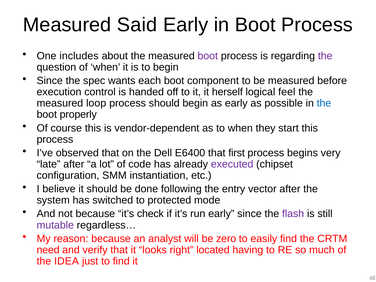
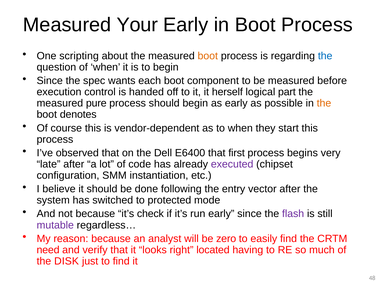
Said: Said -> Your (137, 25)
includes: includes -> scripting (79, 56)
boot colour: purple -> orange (208, 56)
the colour: purple -> blue (325, 56)
feel: feel -> part (287, 92)
loop: loop -> pure (96, 103)
the colour: blue -> orange (324, 103)
properly: properly -> denotes (78, 115)
IDEA: IDEA -> DISK (67, 261)
